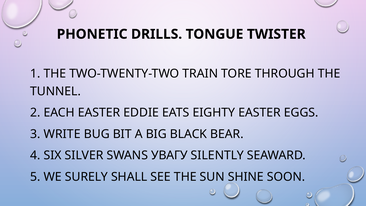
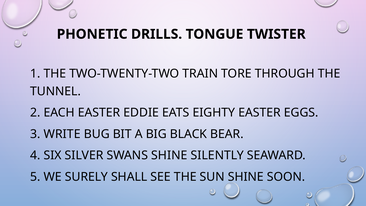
SWANS УВАГУ: УВАГУ -> SHINE (169, 155)
